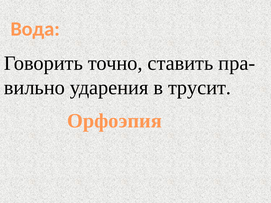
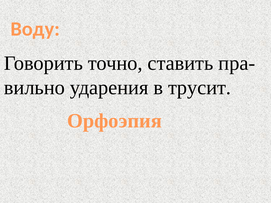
Вода: Вода -> Воду (35, 29)
